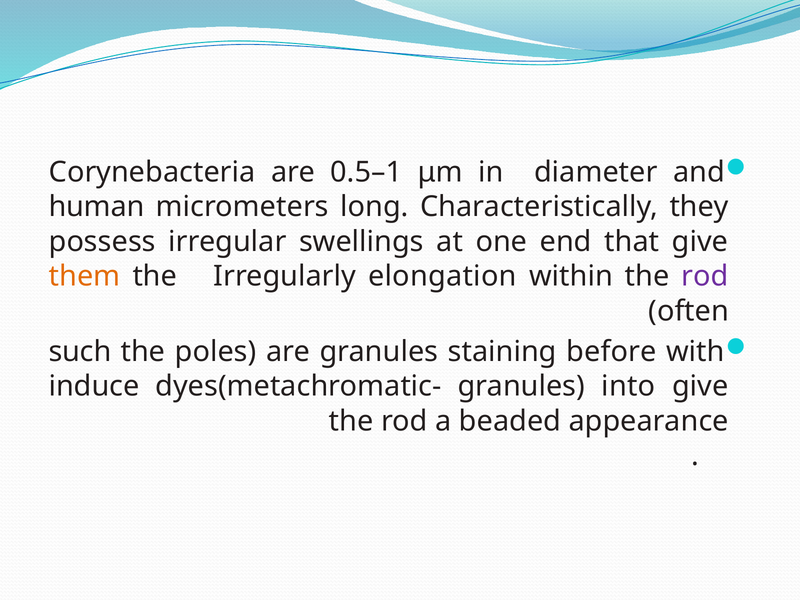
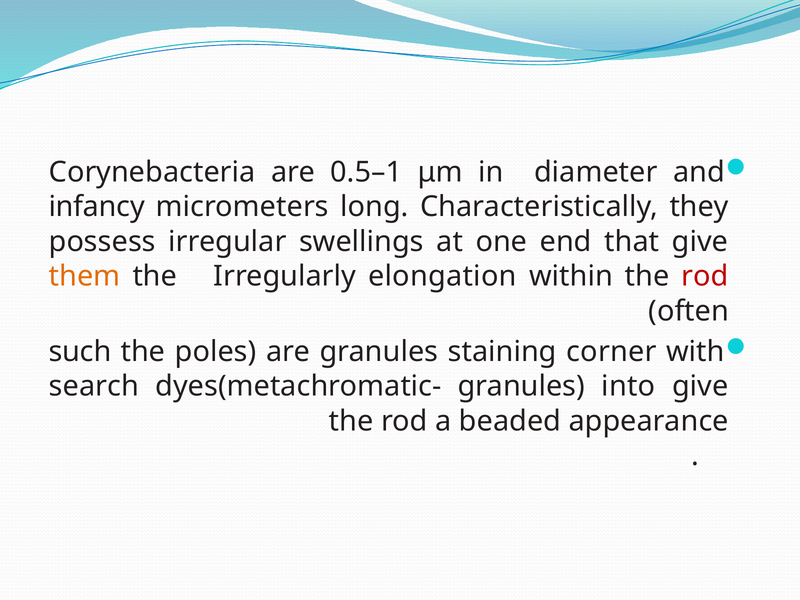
human: human -> infancy (97, 207)
rod colour: purple -> red (705, 276)
before: before -> corner (611, 352)
induce: induce -> search (94, 386)
